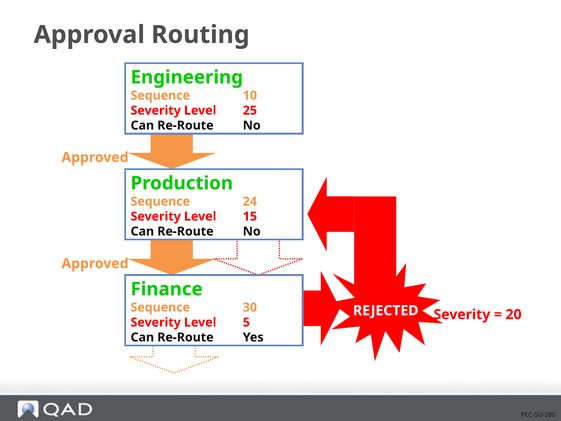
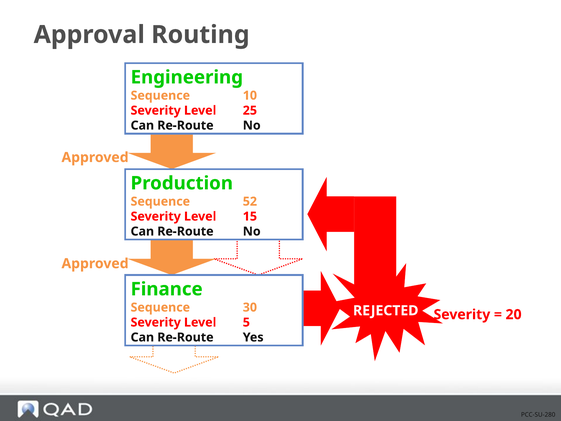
24: 24 -> 52 (250, 201)
